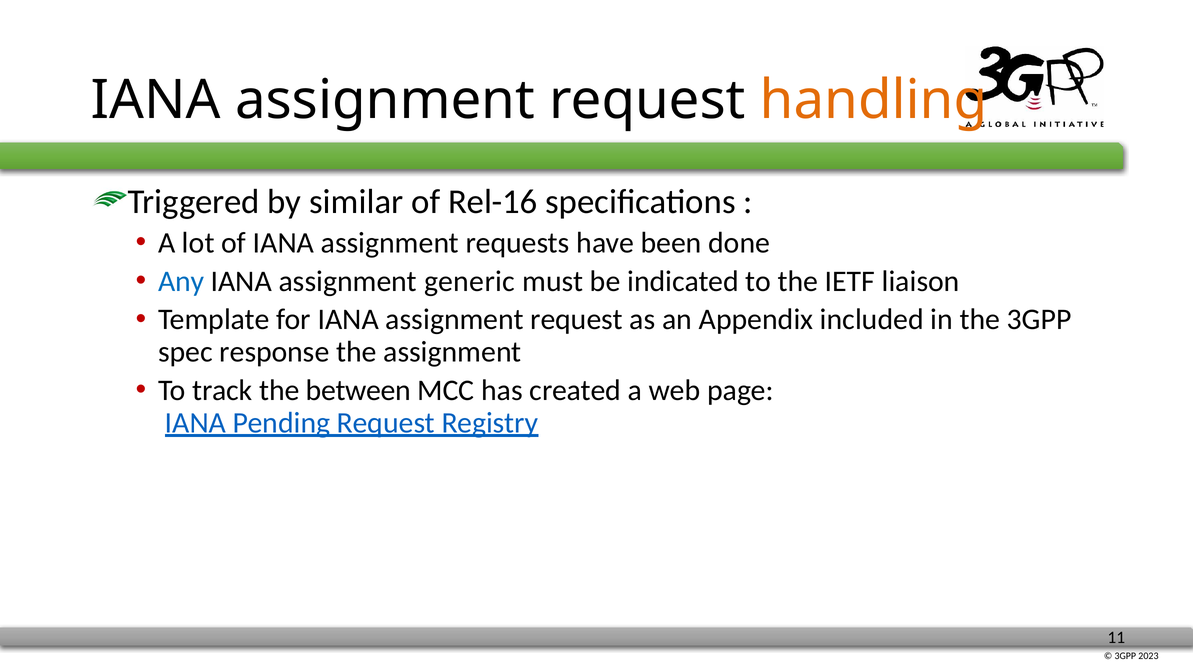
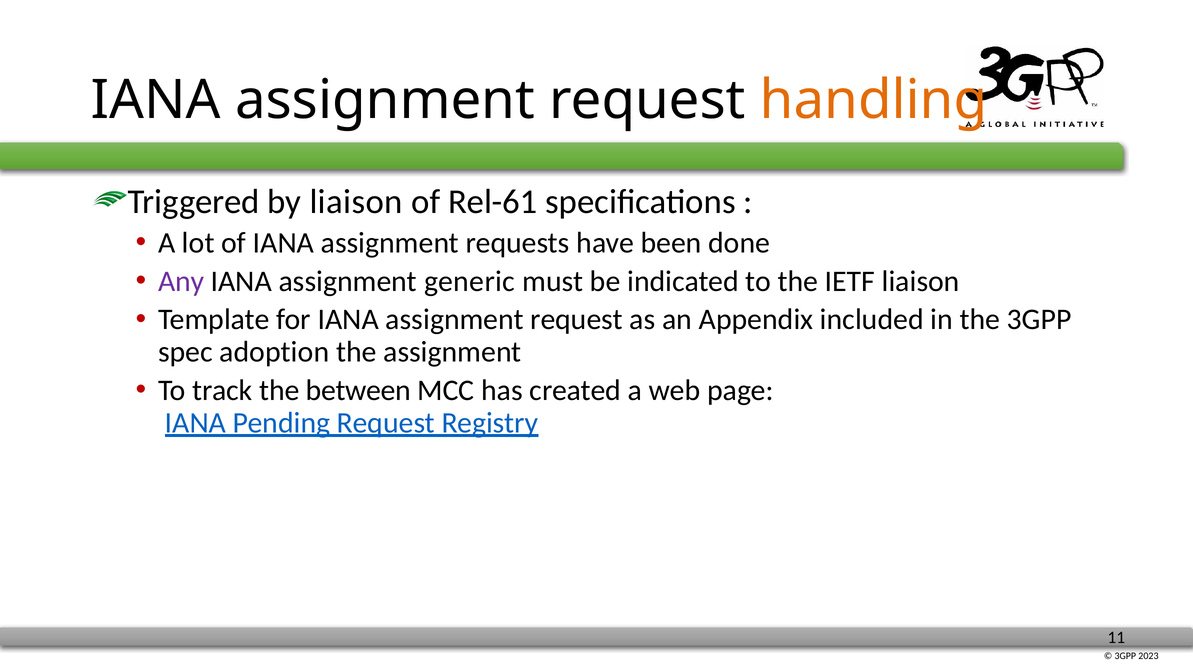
by similar: similar -> liaison (356, 202)
Rel-16: Rel-16 -> Rel-61 (493, 202)
Any colour: blue -> purple (181, 281)
response: response -> adoption (274, 352)
